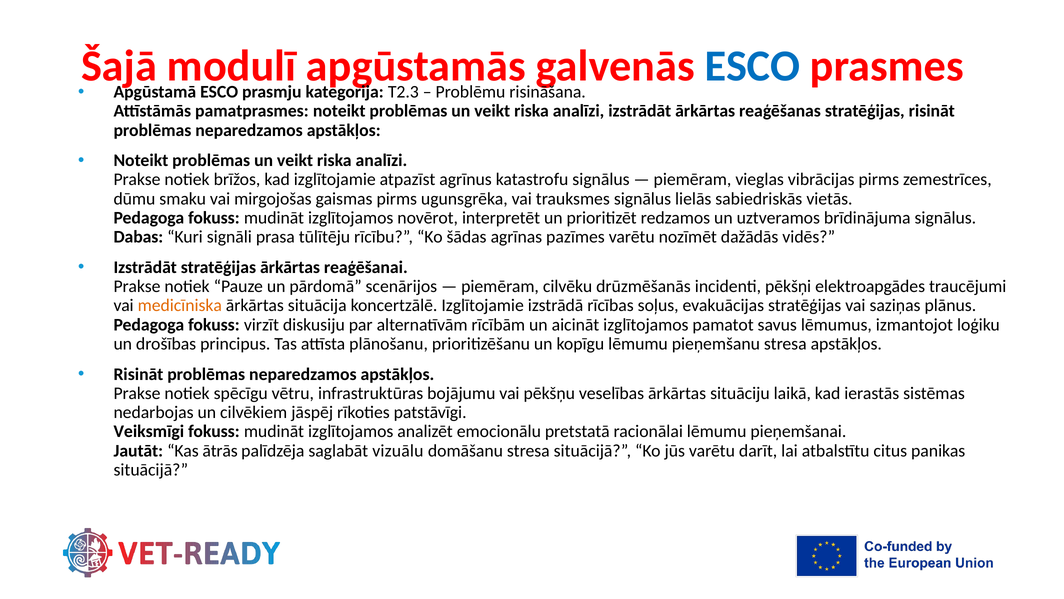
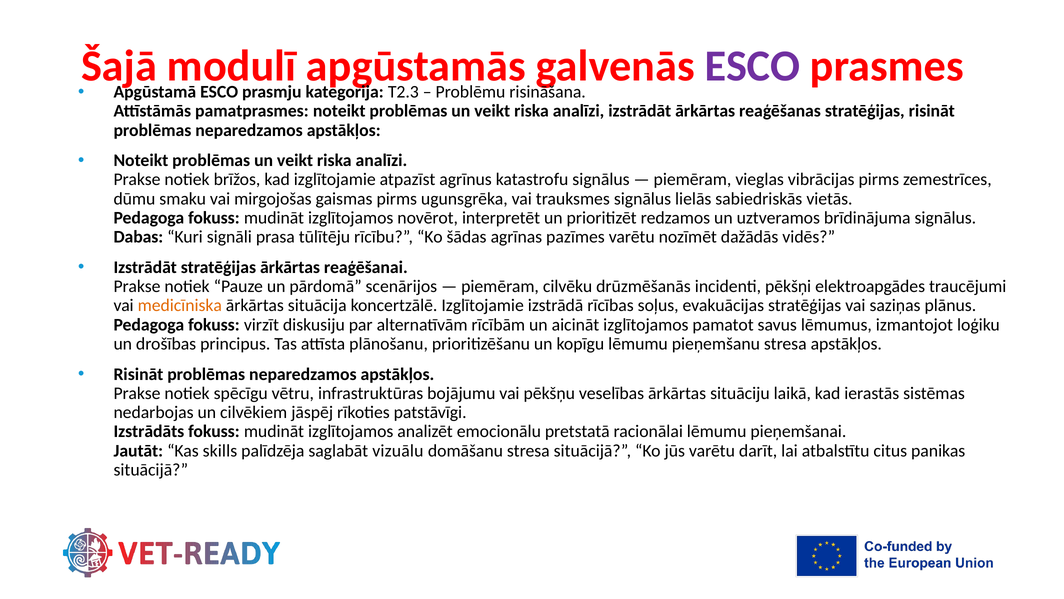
ESCO colour: blue -> purple (752, 66)
Veiksmīgi: Veiksmīgi -> Izstrādāts (149, 431)
ātrās: ātrās -> skills (220, 450)
